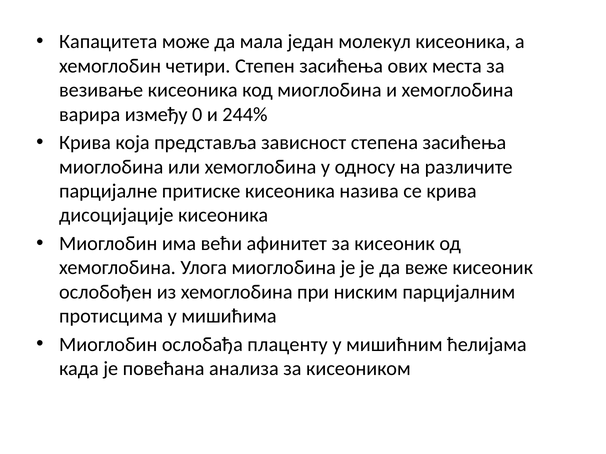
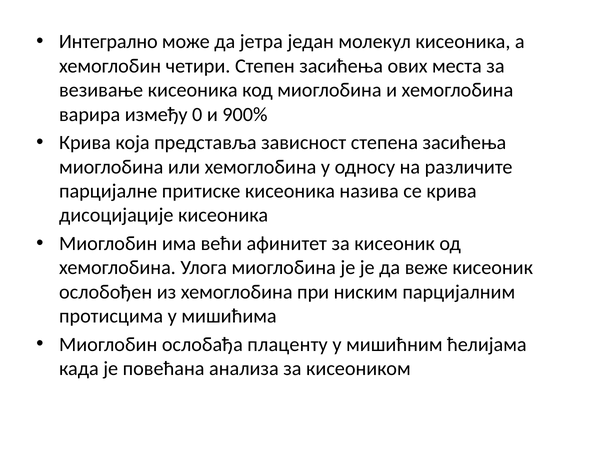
Капацитета: Капацитета -> Интегрално (108, 42)
мала: мала -> јетра (261, 42)
244%: 244% -> 900% (245, 115)
